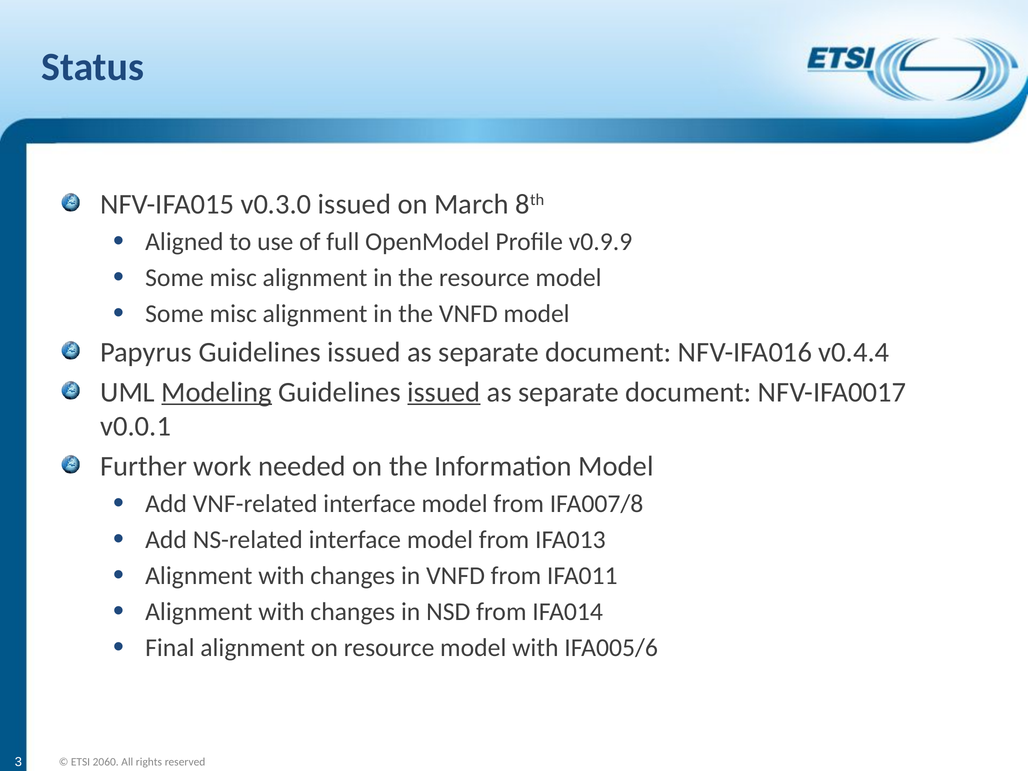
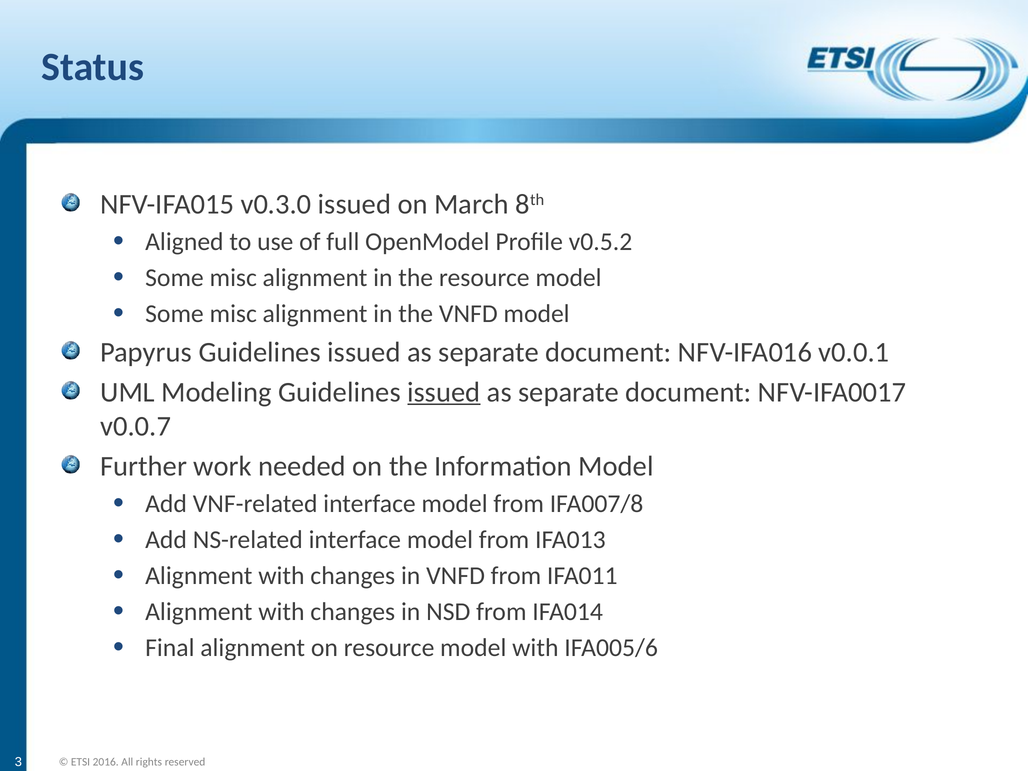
v0.9.9: v0.9.9 -> v0.5.2 (600, 242)
v0.4.4: v0.4.4 -> v0.0.1 (854, 352)
Modeling underline: present -> none (217, 392)
v0.0.1: v0.0.1 -> v0.0.7 (136, 426)
2060: 2060 -> 2016 (106, 762)
